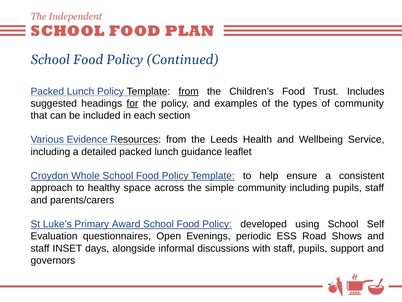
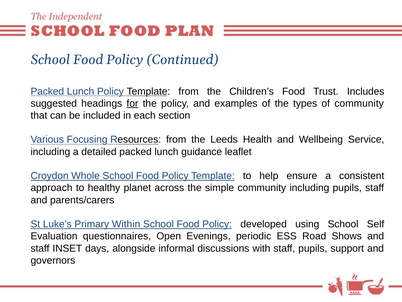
from underline: present -> none (189, 91)
Evidence: Evidence -> Focusing (87, 139)
space: space -> planet (137, 188)
Award: Award -> Within (126, 224)
